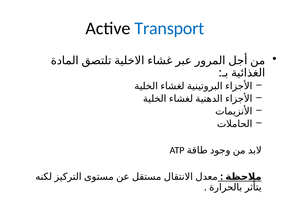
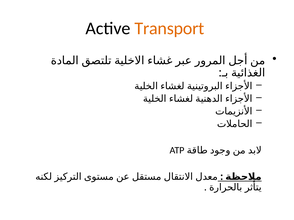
Transport colour: blue -> orange (169, 28)
